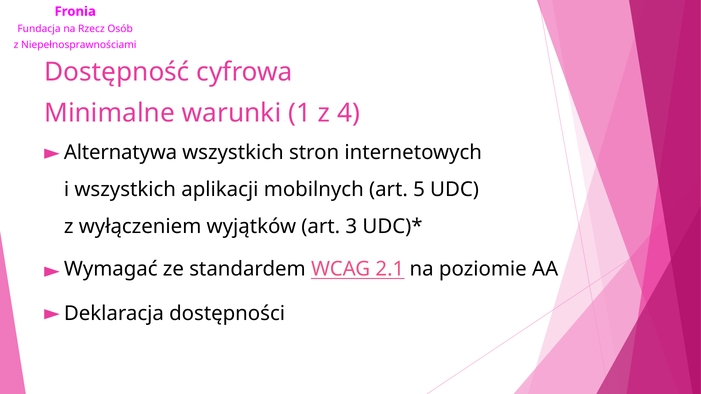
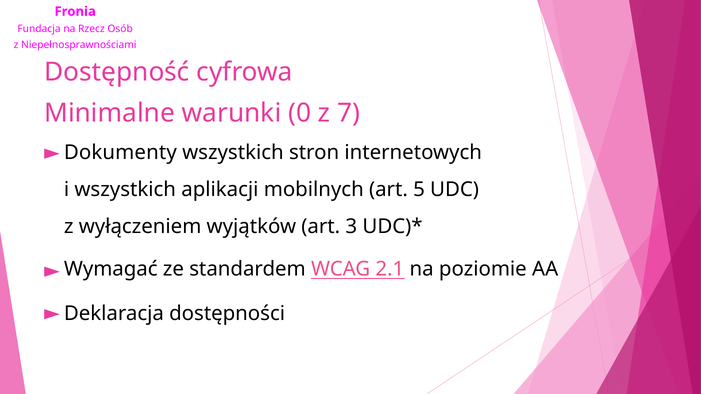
1: 1 -> 0 (300, 113)
4: 4 -> 7 (349, 113)
Alternatywa: Alternatywa -> Dokumenty (120, 153)
